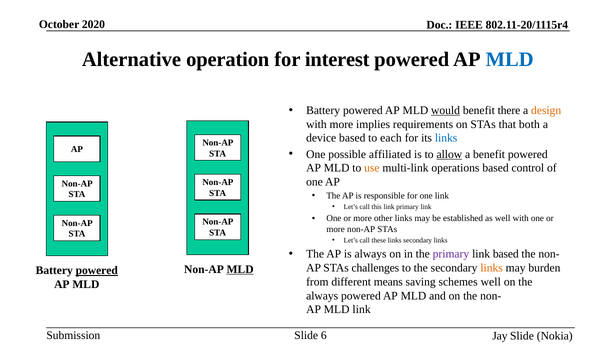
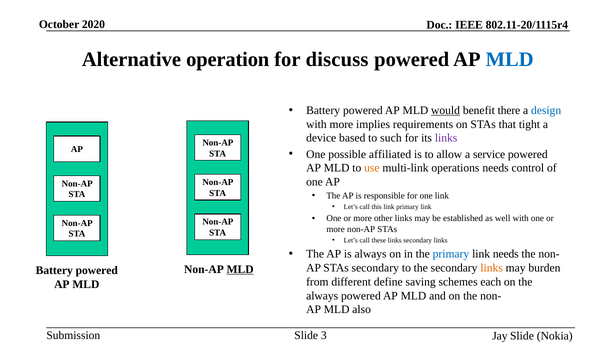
interest: interest -> discuss (337, 59)
design colour: orange -> blue (546, 110)
both: both -> tight (529, 124)
each: each -> such (391, 138)
links colour: blue -> purple (446, 138)
allow underline: present -> none (449, 154)
a benefit: benefit -> service (489, 154)
operations based: based -> needs (496, 168)
primary colour: purple -> blue (451, 254)
link based: based -> needs (506, 254)
STAs challenges: challenges -> secondary (375, 268)
powered underline: present -> none (97, 270)
means: means -> define (388, 281)
schemes well: well -> each (491, 281)
MLD link: link -> also (362, 309)
6: 6 -> 3 (324, 335)
